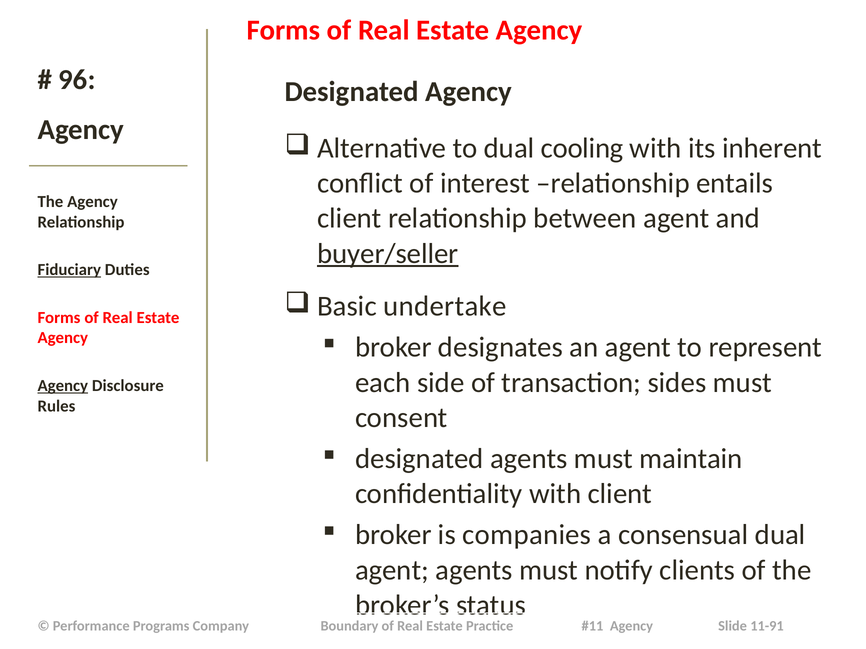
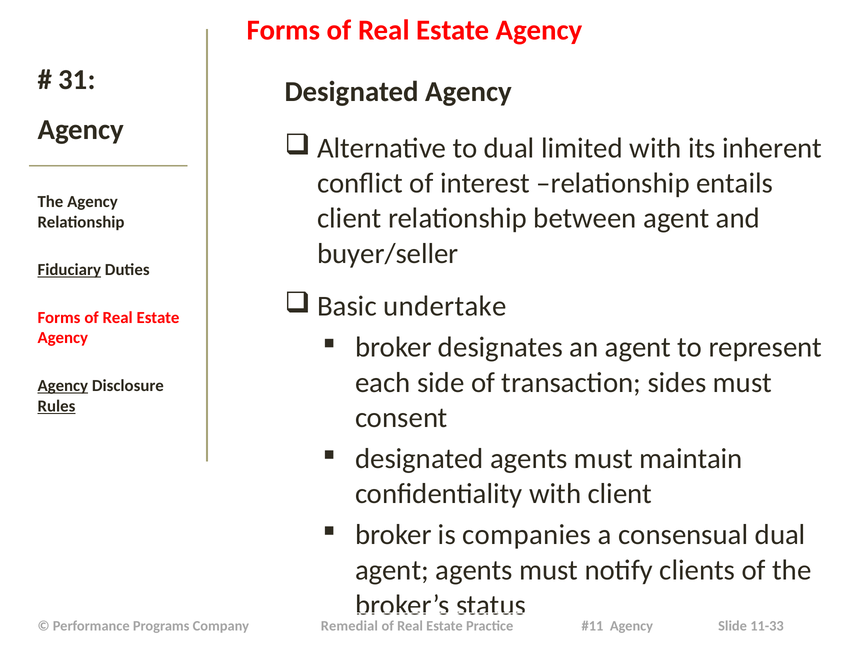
96: 96 -> 31 (77, 80)
cooling: cooling -> limited (582, 148)
buyer/seller underline: present -> none (388, 254)
Rules underline: none -> present (56, 406)
Boundary: Boundary -> Remedial (349, 627)
11-91: 11-91 -> 11-33 (767, 627)
